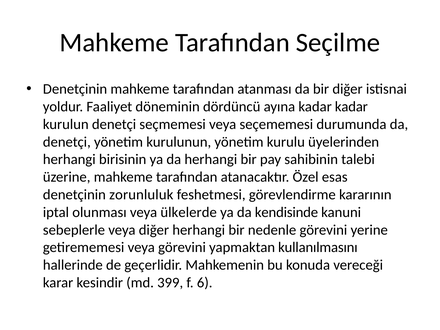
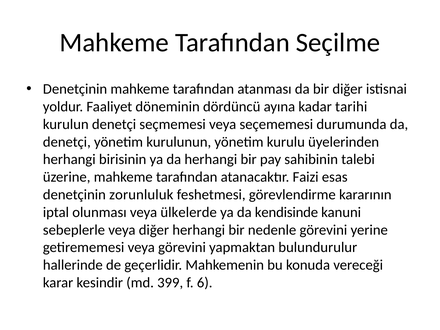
kadar kadar: kadar -> tarihi (351, 107)
Özel: Özel -> Faizi (306, 177)
kullanılmasını: kullanılmasını -> bulundurulur (318, 247)
